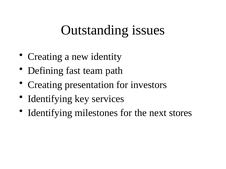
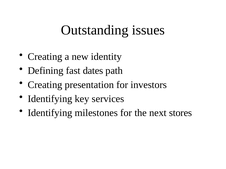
team: team -> dates (93, 71)
